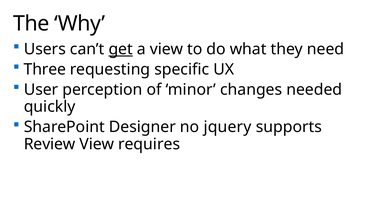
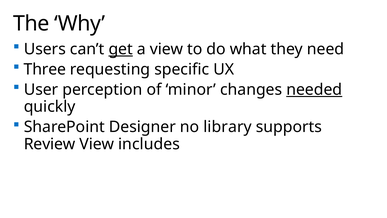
needed underline: none -> present (314, 89)
jquery: jquery -> library (228, 127)
requires: requires -> includes (149, 144)
